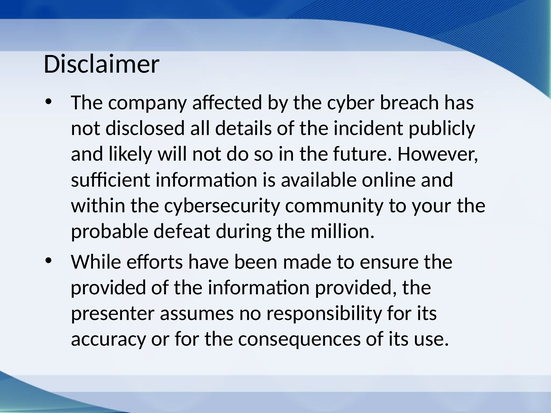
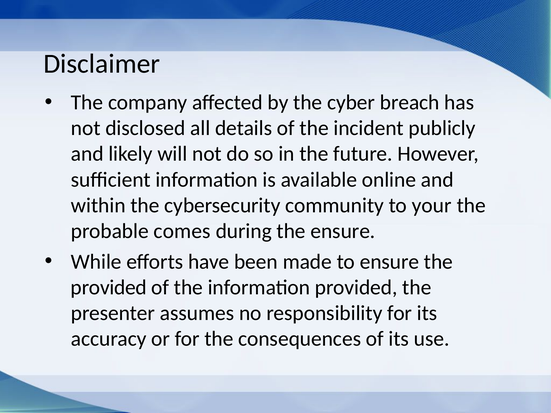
defeat: defeat -> comes (182, 231)
the million: million -> ensure (343, 231)
